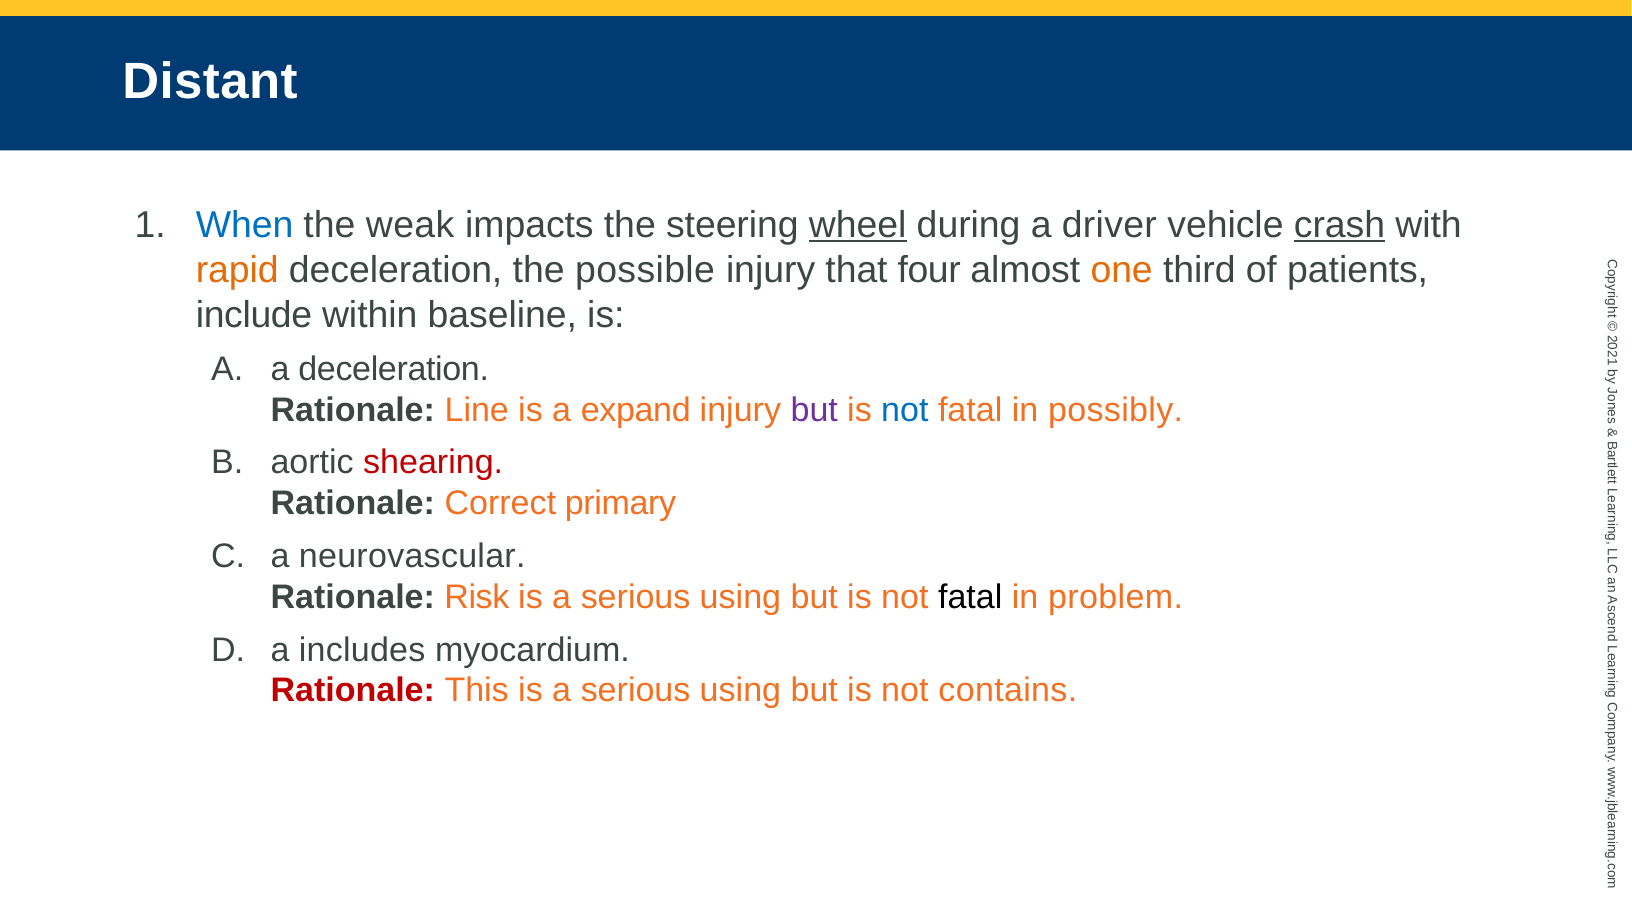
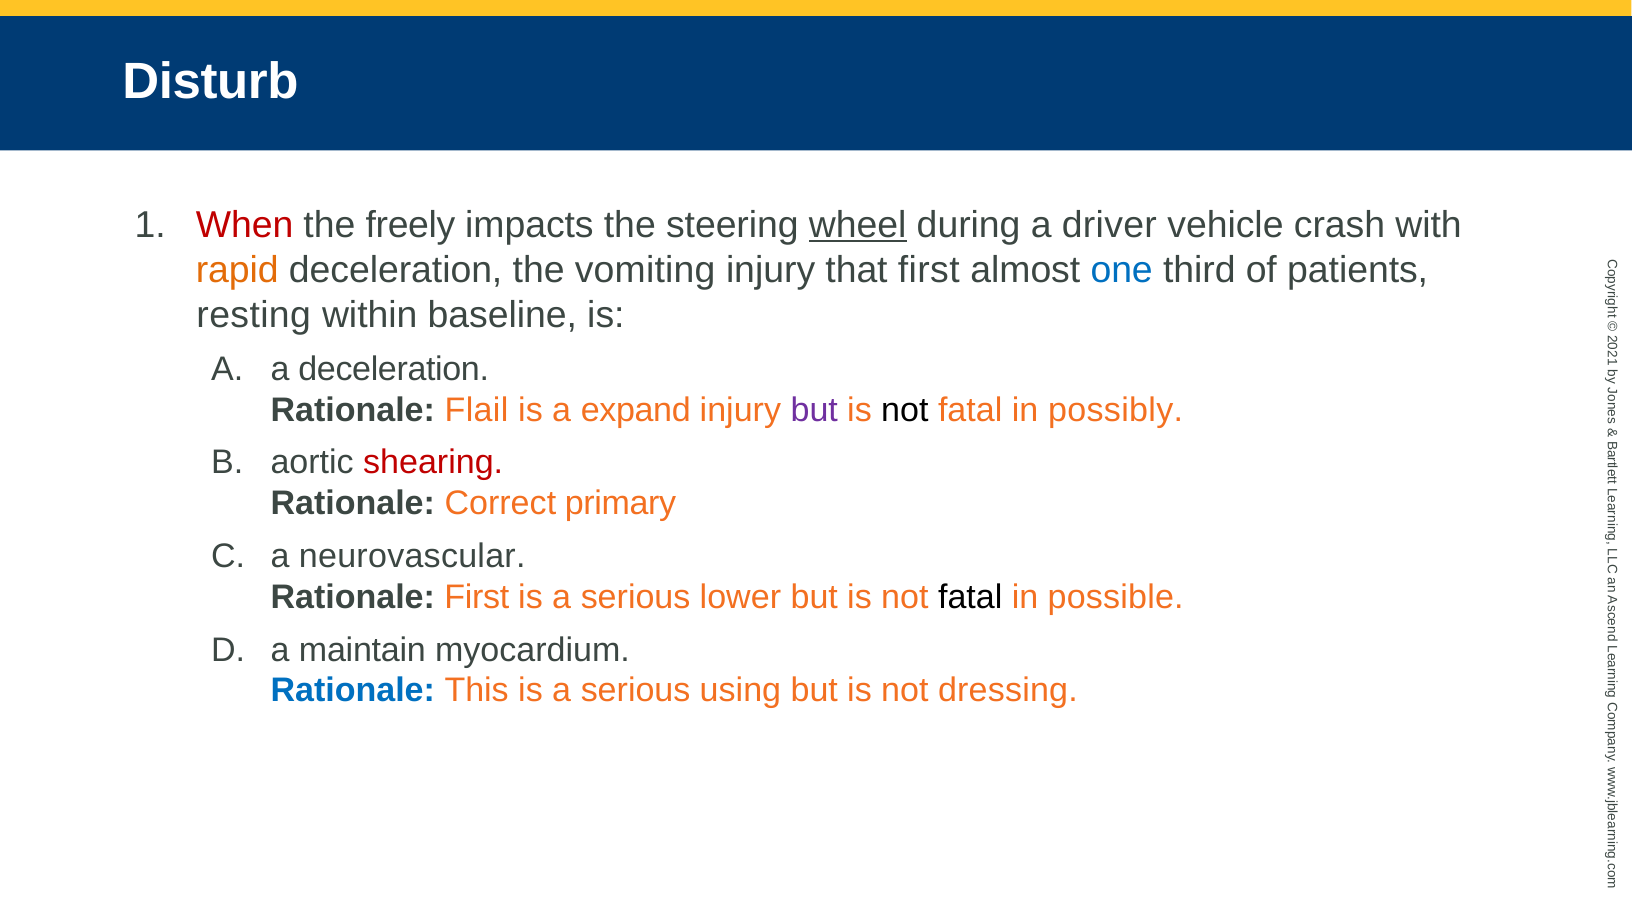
Distant: Distant -> Disturb (210, 82)
When colour: blue -> red (245, 225)
weak: weak -> freely (410, 225)
crash underline: present -> none (1340, 225)
possible: possible -> vomiting (645, 270)
that four: four -> first (929, 270)
one colour: orange -> blue (1122, 270)
include: include -> resting (254, 315)
Line: Line -> Flail (477, 410)
not colour: blue -> black (905, 410)
Rationale Risk: Risk -> First (477, 597)
using: using -> lower (740, 597)
problem: problem -> possible (1116, 597)
includes: includes -> maintain (362, 650)
Rationale colour: red -> blue (353, 691)
contains: contains -> dressing (1008, 691)
